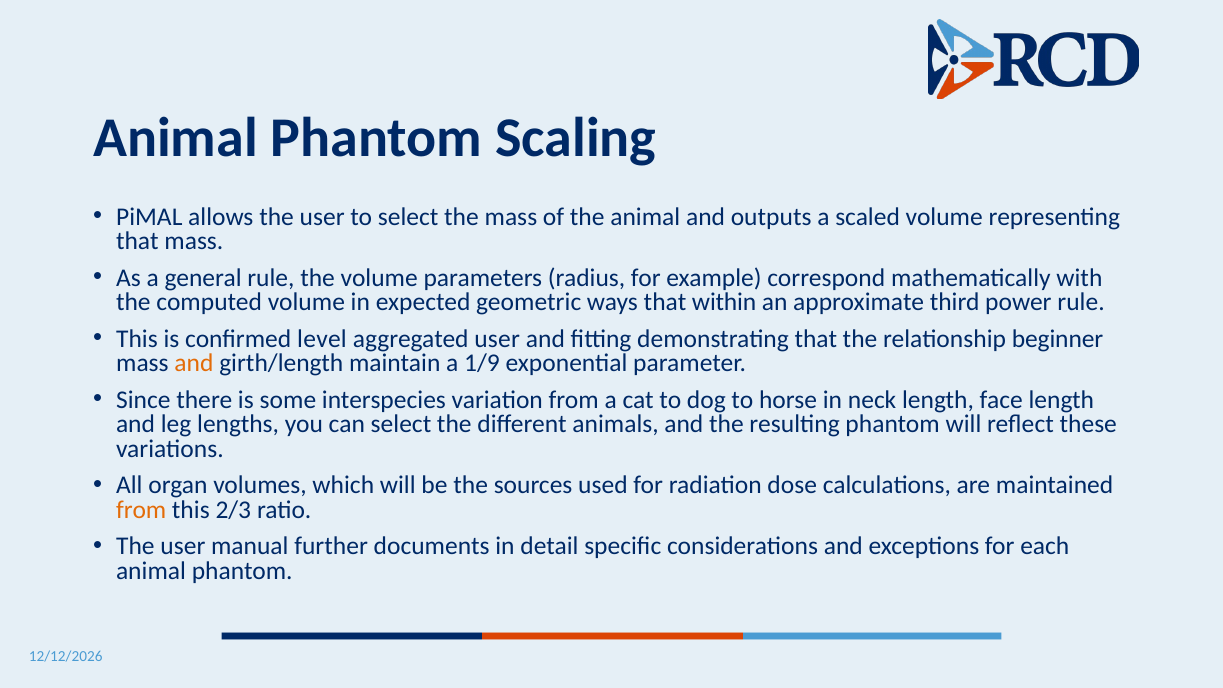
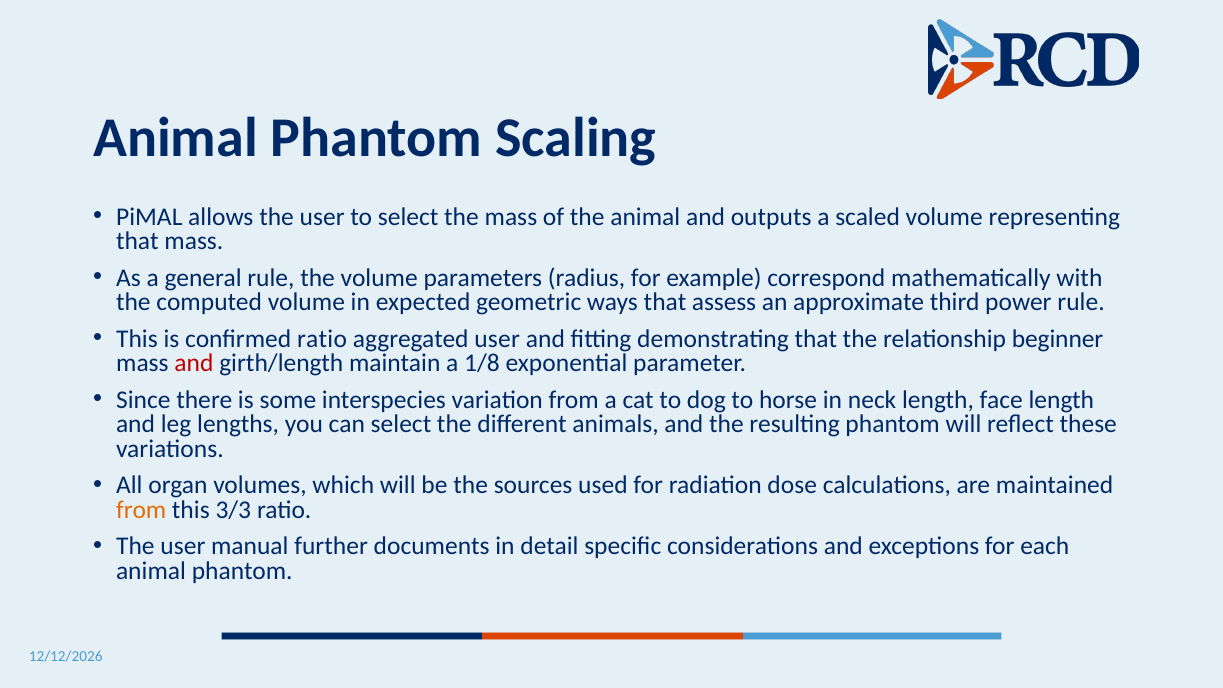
within: within -> assess (724, 302)
confirmed level: level -> ratio (322, 339)
and colour: orange -> red (194, 363)
1/9: 1/9 -> 1/8 (482, 363)
2/3: 2/3 -> 3/3 (233, 510)
